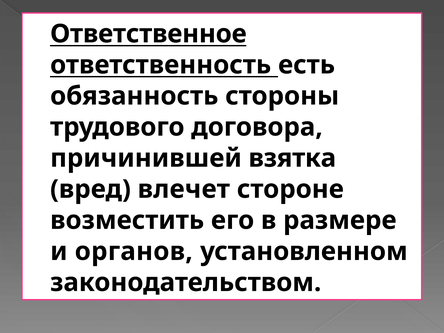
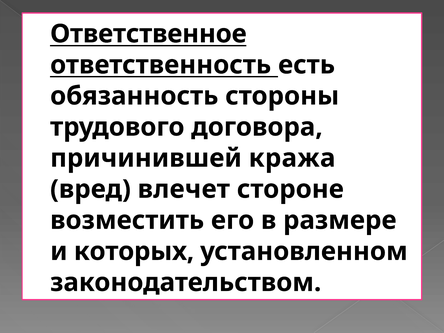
взятка: взятка -> кража (292, 158)
органов: органов -> которых (134, 251)
